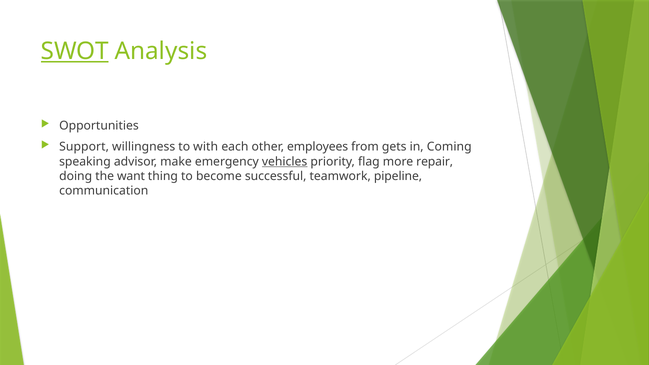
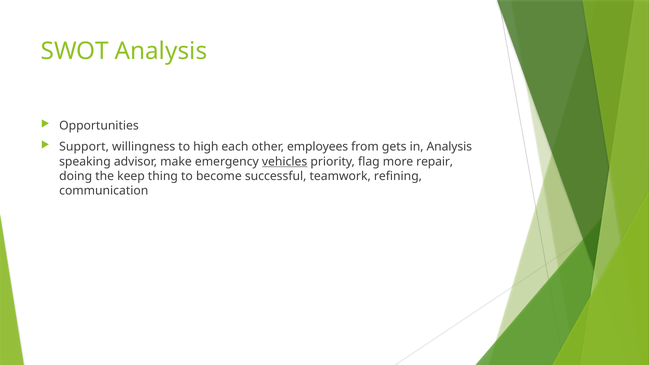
SWOT underline: present -> none (75, 51)
with: with -> high (206, 147)
in Coming: Coming -> Analysis (449, 147)
want: want -> keep (131, 176)
pipeline: pipeline -> refining (398, 176)
